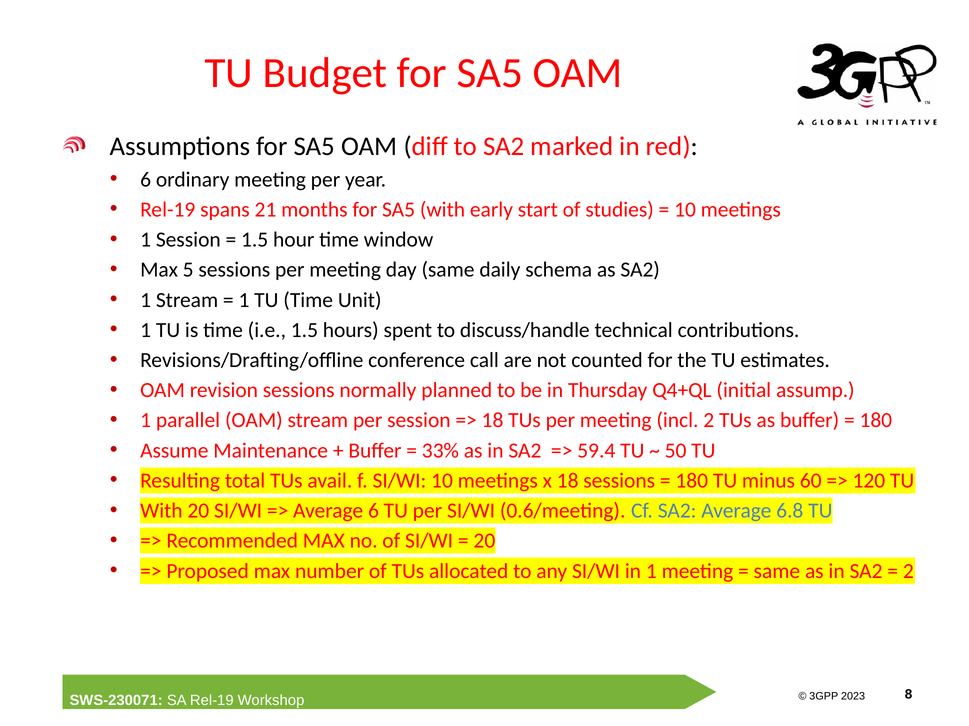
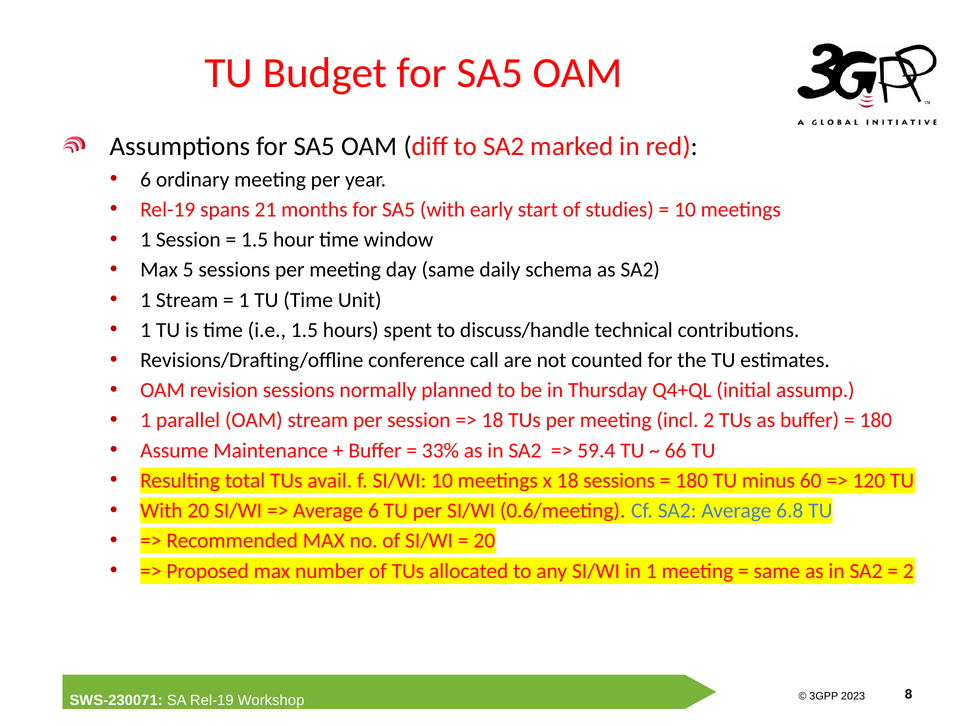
50: 50 -> 66 (676, 451)
